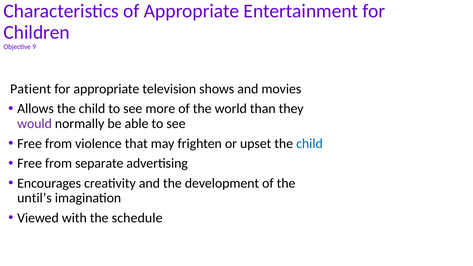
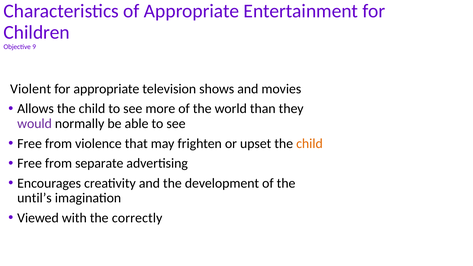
Patient: Patient -> Violent (31, 89)
child colour: blue -> orange (309, 144)
schedule: schedule -> correctly (137, 218)
